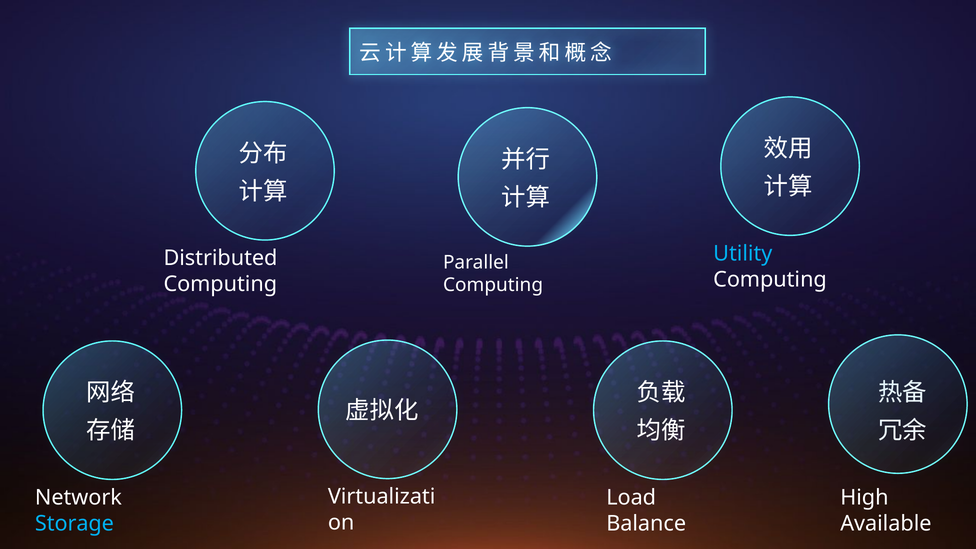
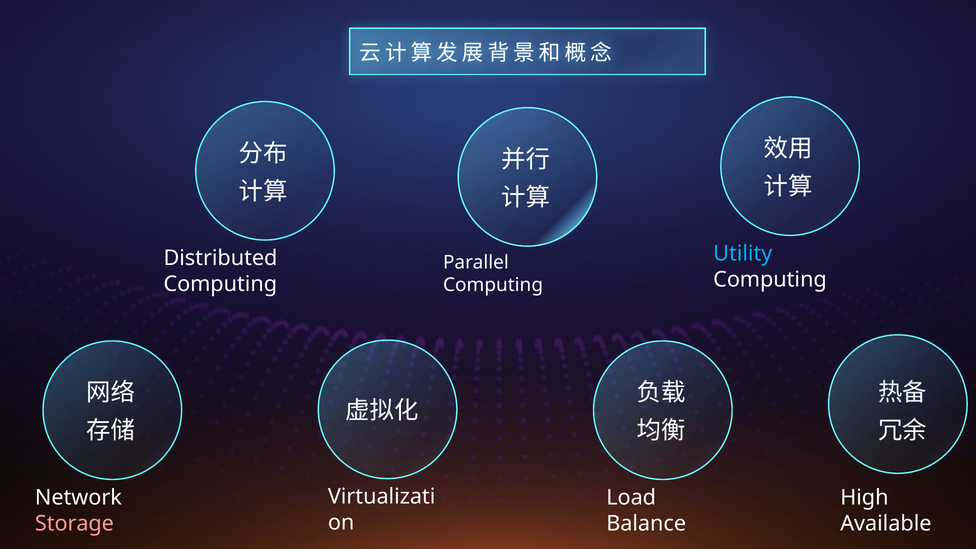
Storage colour: light blue -> pink (74, 524)
